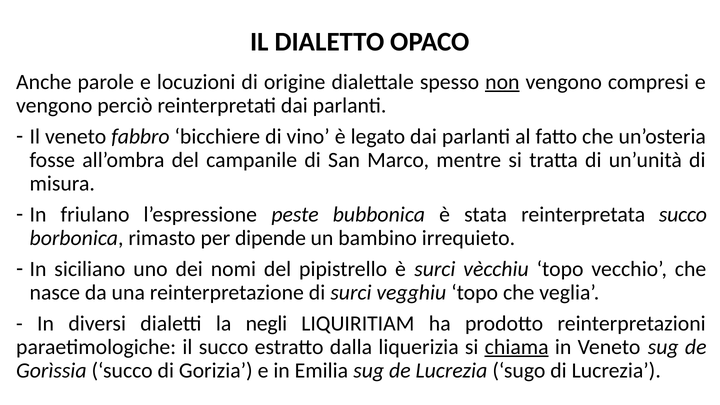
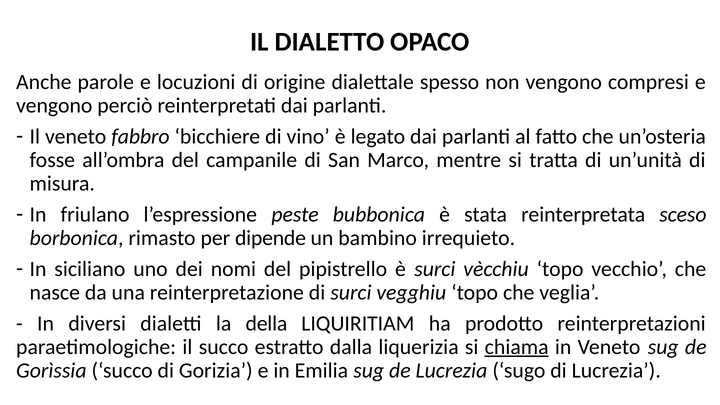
non underline: present -> none (502, 82)
reinterpretata succo: succo -> sceso (683, 214)
negli: negli -> della (266, 323)
